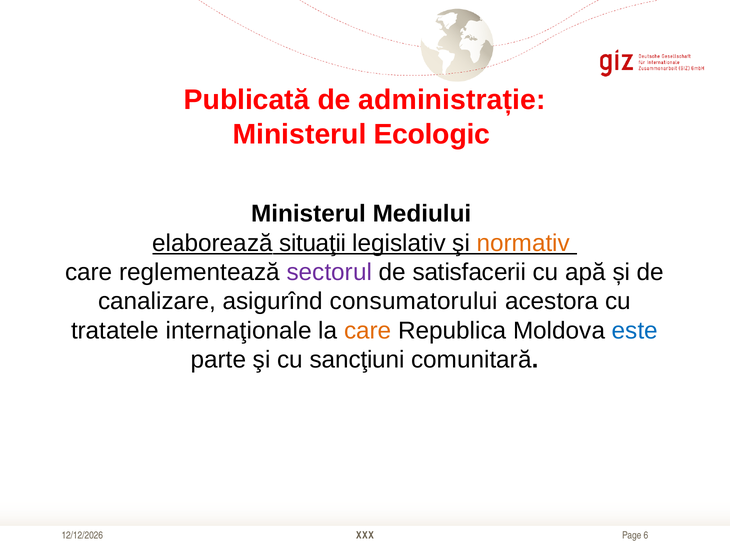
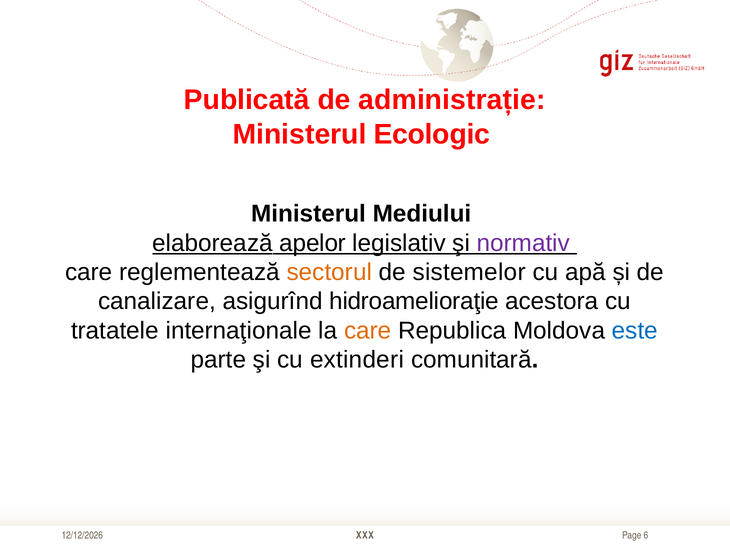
situaţii: situaţii -> apelor (313, 243)
normativ colour: orange -> purple (523, 243)
sectorul colour: purple -> orange (329, 272)
satisfacerii: satisfacerii -> sistemelor (469, 272)
consumatorului: consumatorului -> hidroamelioraţie (414, 302)
sancţiuni: sancţiuni -> extinderi (357, 360)
